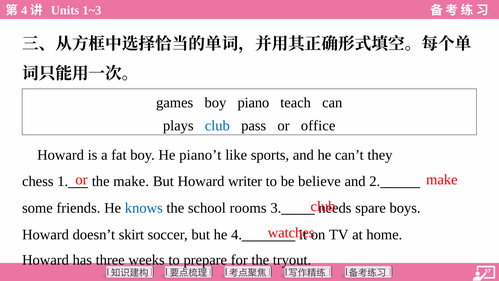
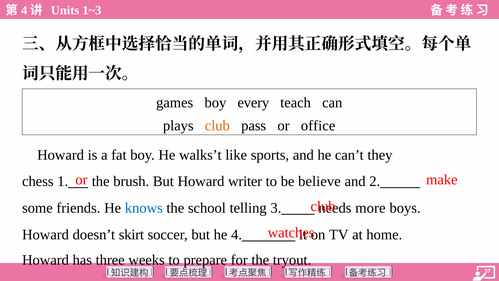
piano: piano -> every (253, 103)
club colour: blue -> orange (217, 126)
piano’t: piano’t -> walks’t (200, 155)
the make: make -> brush (131, 181)
rooms: rooms -> telling (248, 208)
spare: spare -> more (370, 208)
